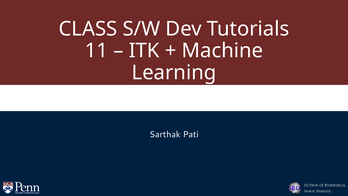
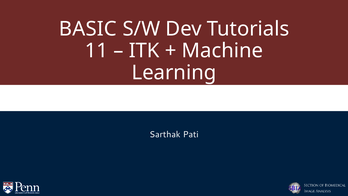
CLASS: CLASS -> BASIC (88, 29)
